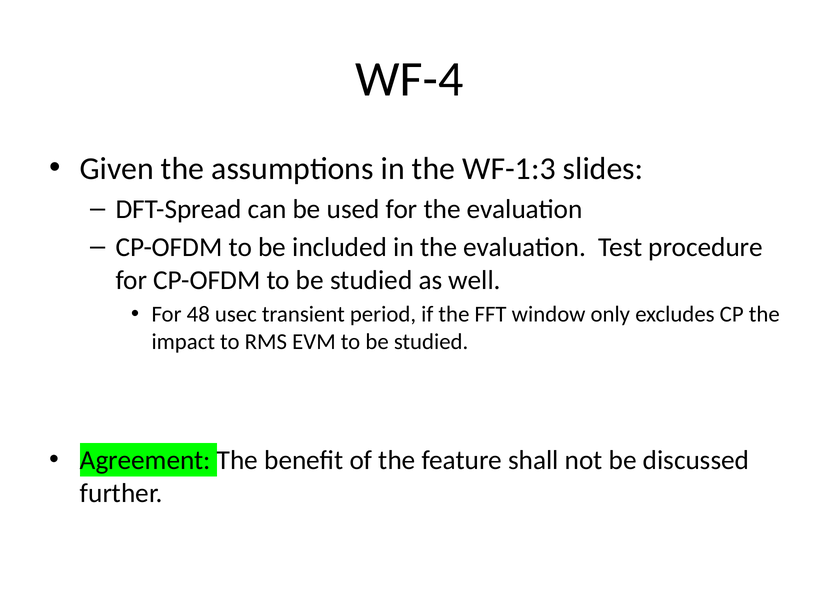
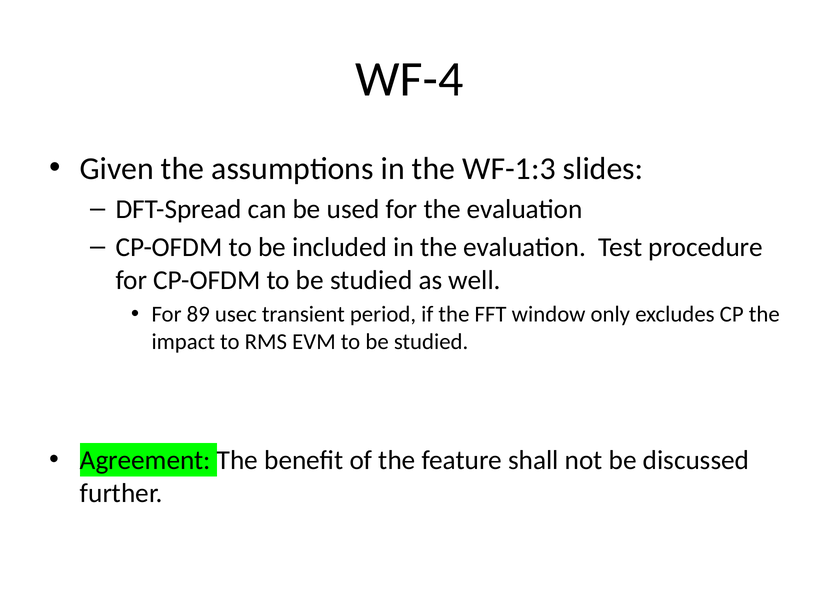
48: 48 -> 89 (198, 315)
